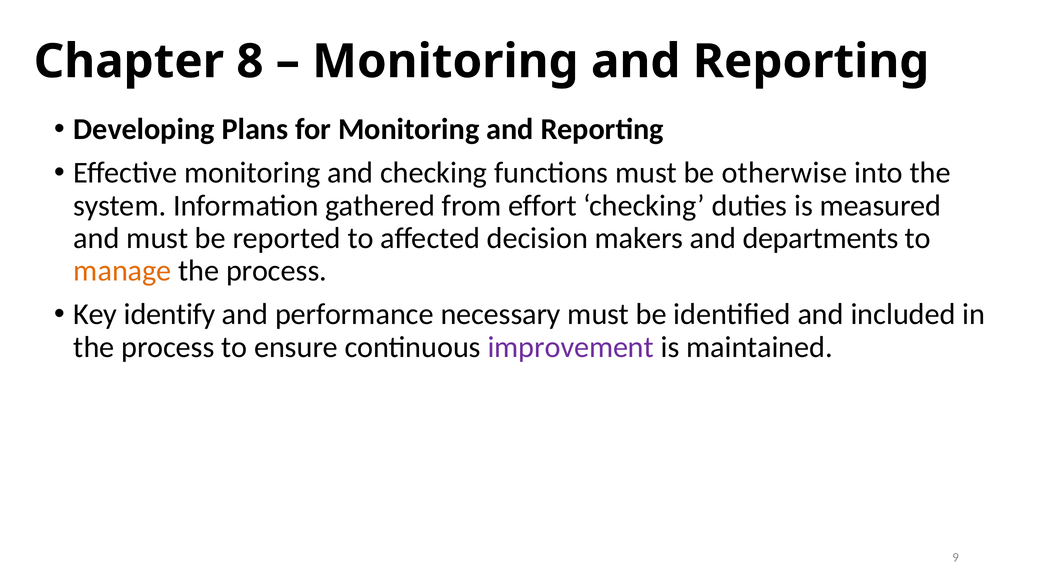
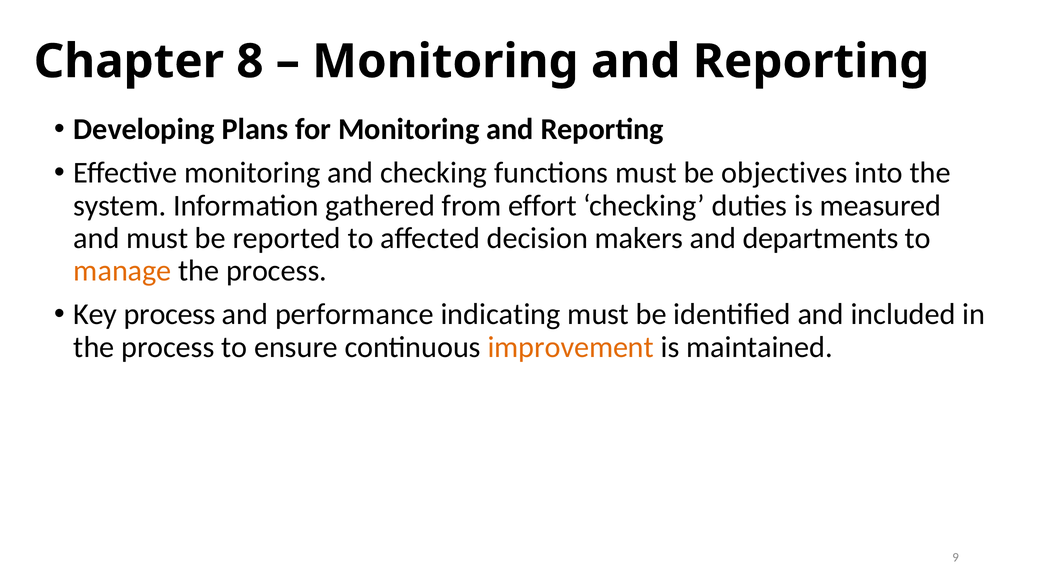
otherwise: otherwise -> objectives (784, 173)
Key identify: identify -> process (170, 314)
necessary: necessary -> indicating (501, 314)
improvement colour: purple -> orange (571, 347)
